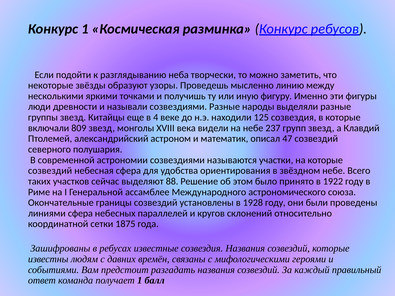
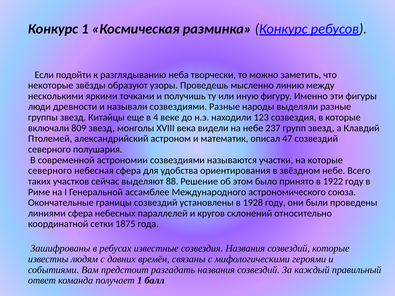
125: 125 -> 123 (261, 117)
созвездий: созвездий -> северного (50, 171)
